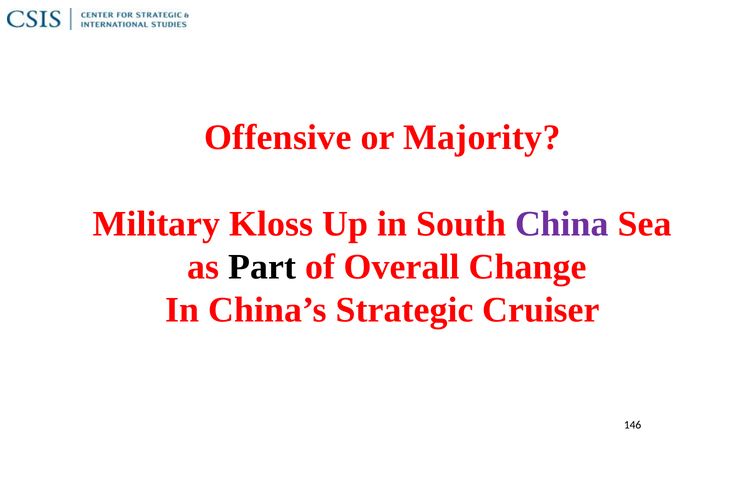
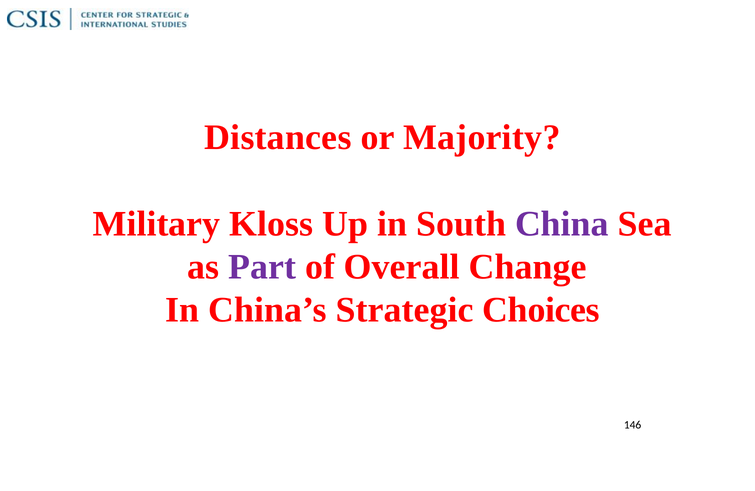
Offensive: Offensive -> Distances (278, 138)
Part colour: black -> purple (262, 267)
Cruiser: Cruiser -> Choices (541, 310)
